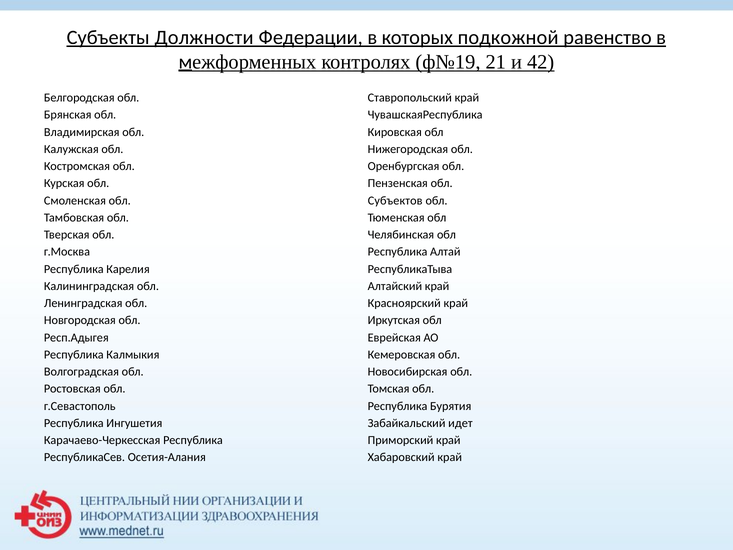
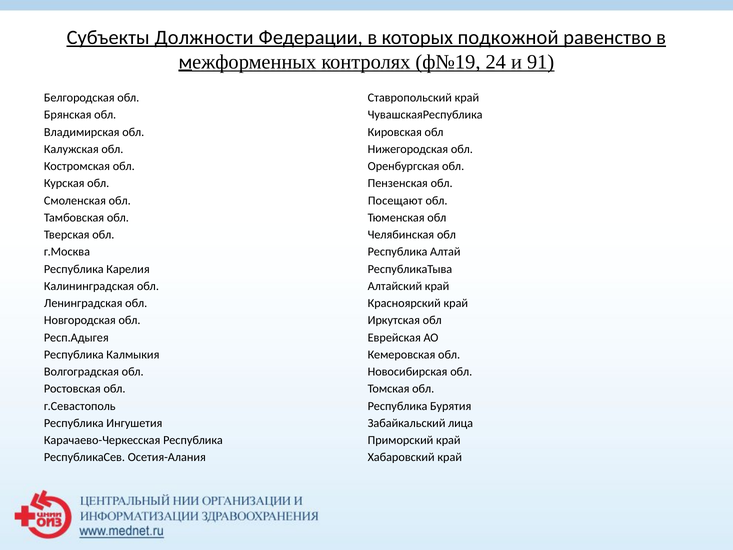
21: 21 -> 24 (496, 62)
42: 42 -> 91 (541, 62)
Субъектов: Субъектов -> Посещают (395, 200)
идет: идет -> лица (461, 423)
